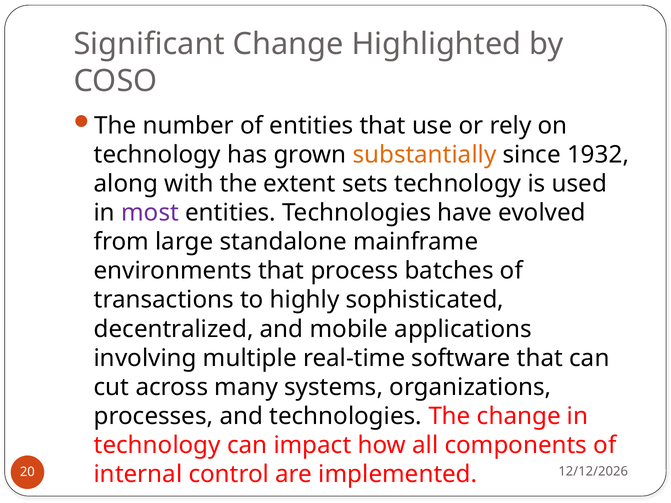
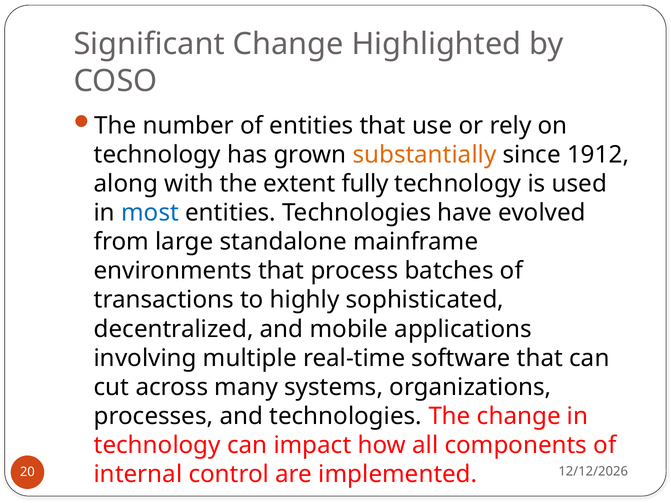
1932: 1932 -> 1912 (598, 155)
sets: sets -> fully (365, 184)
most colour: purple -> blue (150, 213)
